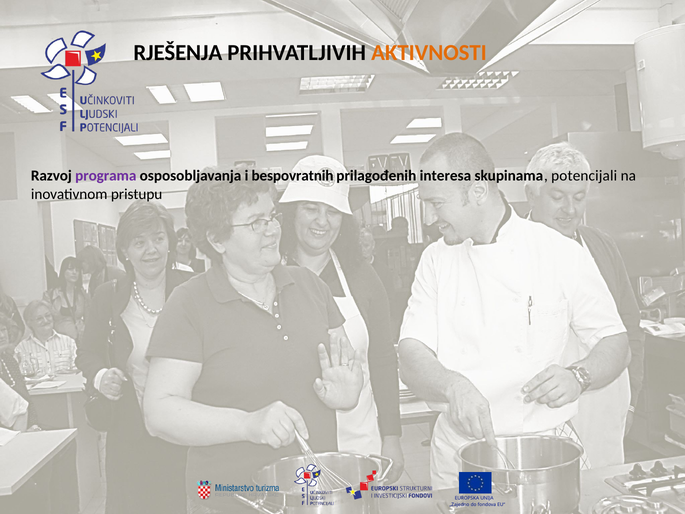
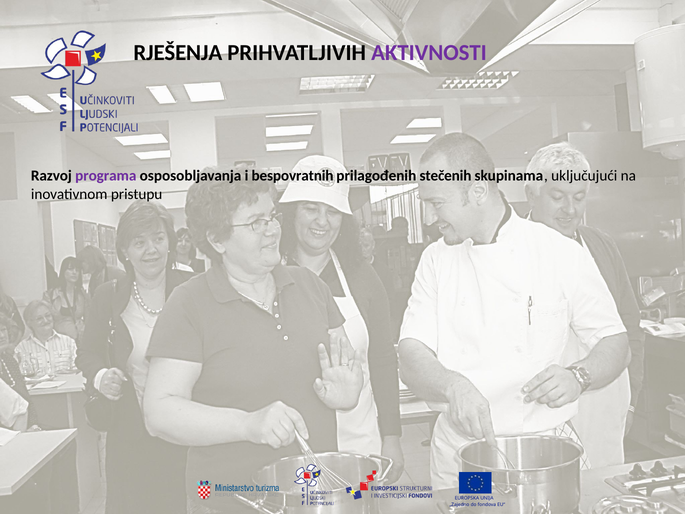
AKTIVNOSTI colour: orange -> purple (429, 53)
interesa: interesa -> stečenih (445, 176)
potencijali: potencijali -> uključujući (584, 176)
